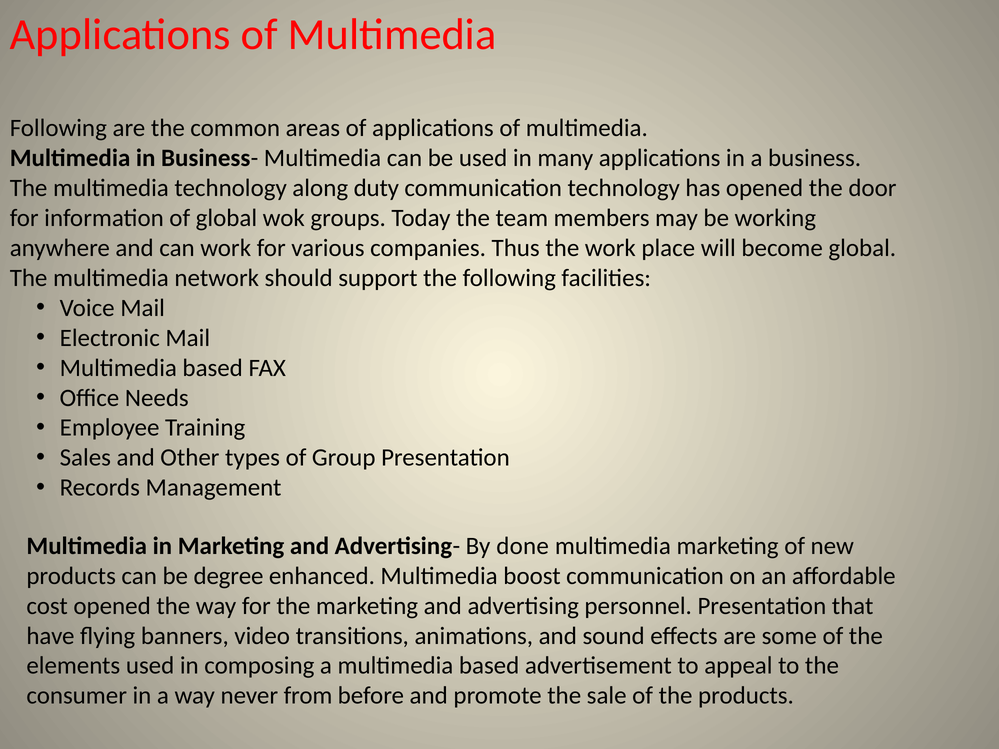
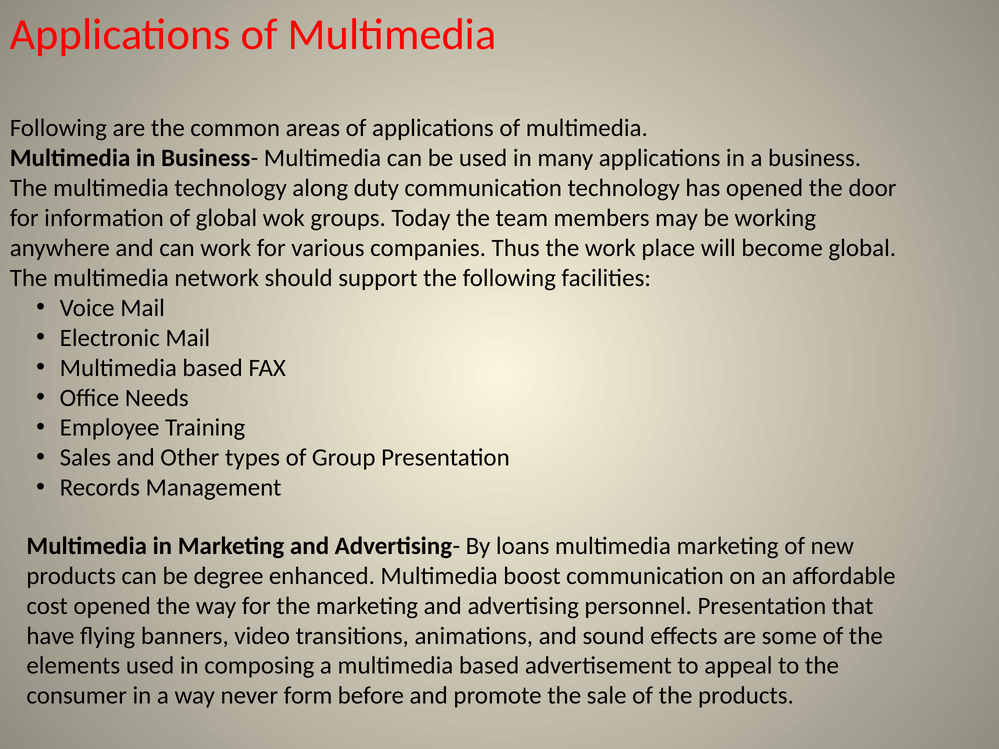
done: done -> loans (523, 546)
from: from -> form (308, 696)
